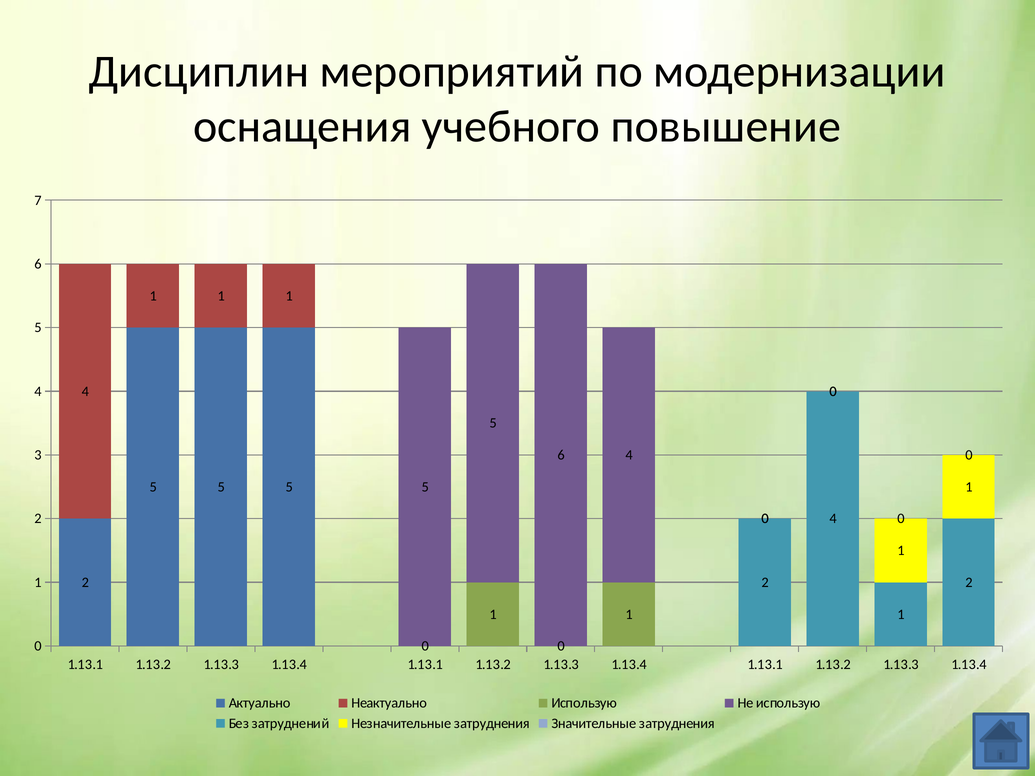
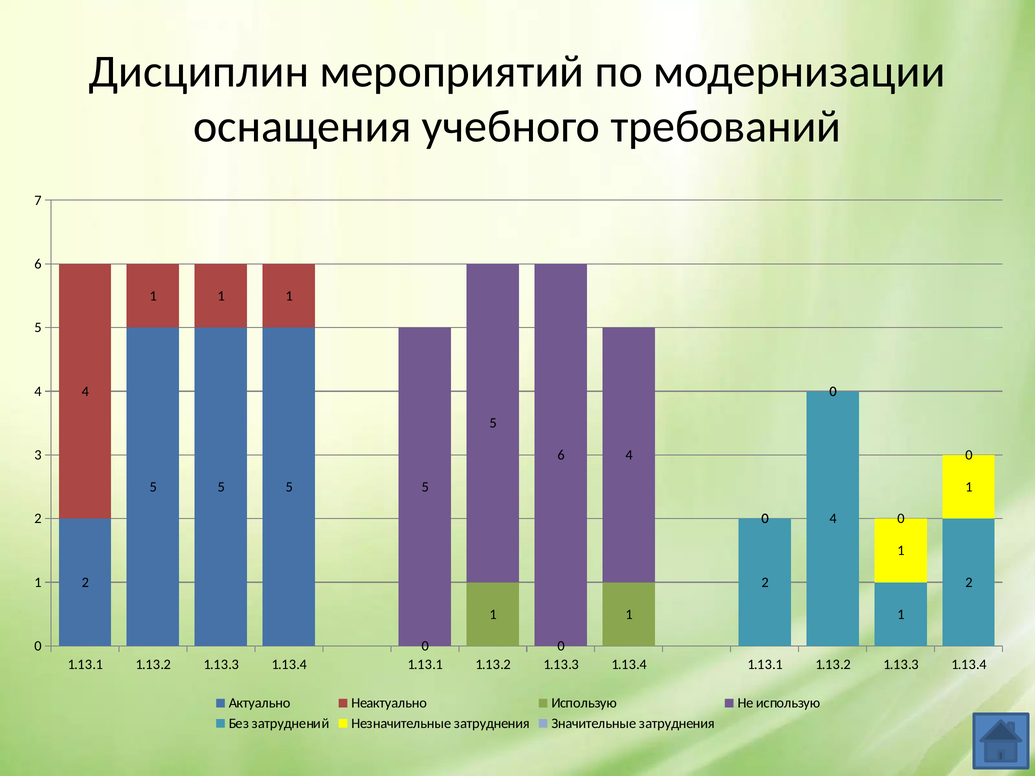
повышение: повышение -> требований (726, 127)
